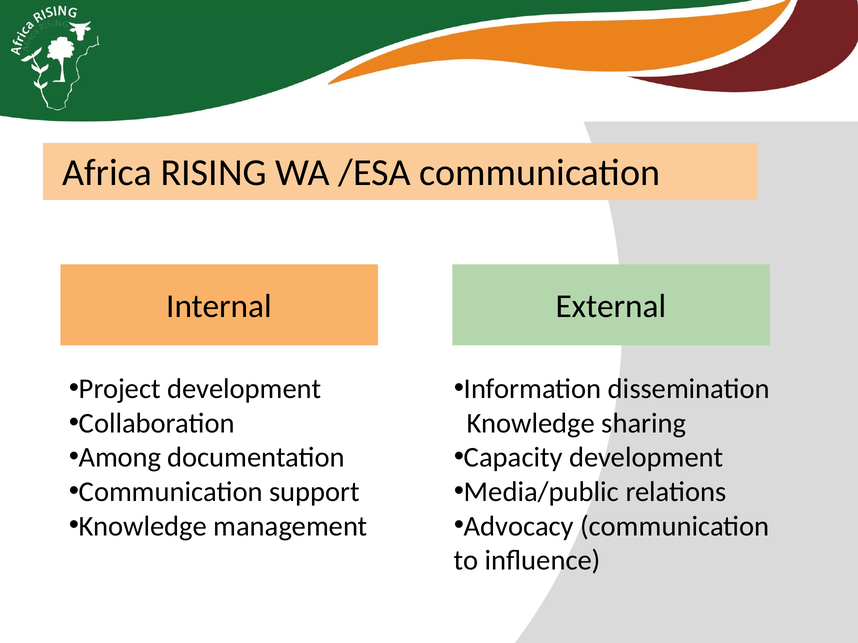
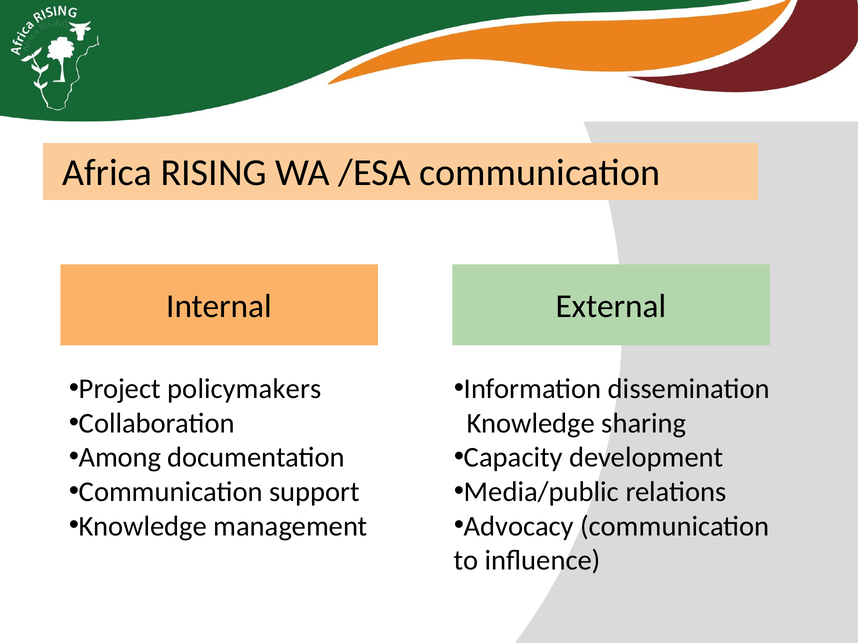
Project development: development -> policymakers (244, 389)
